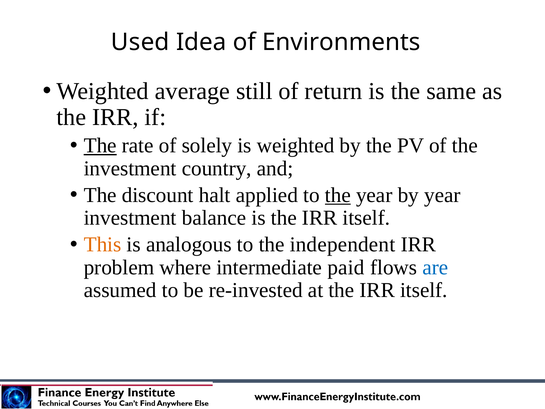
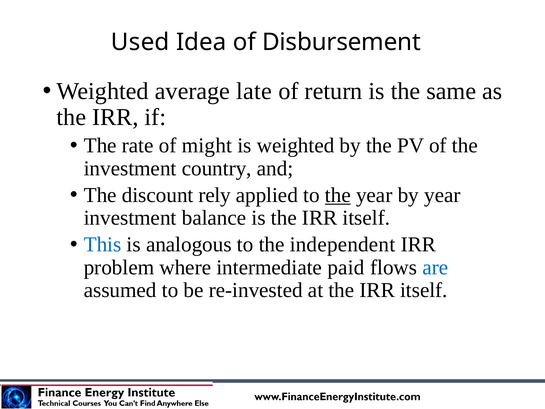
Environments: Environments -> Disbursement (341, 42)
still: still -> late (254, 91)
The underline: present -> none (100, 145)
solely: solely -> might (207, 145)
halt: halt -> rely (215, 195)
This colour: orange -> blue (103, 244)
